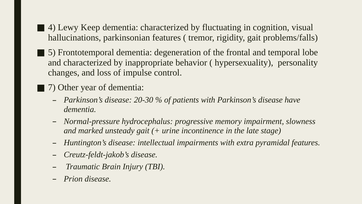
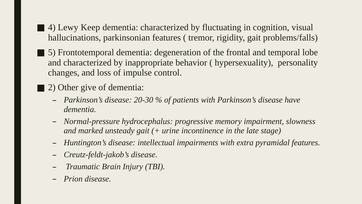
7: 7 -> 2 (52, 87)
year: year -> give (88, 87)
